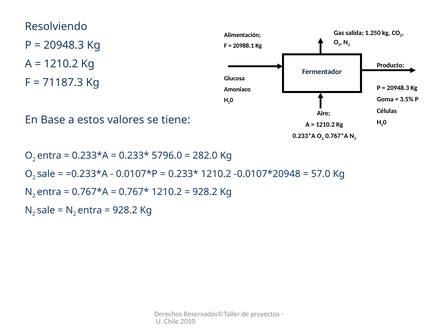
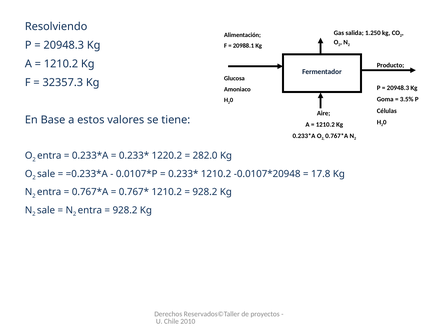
71187.3: 71187.3 -> 32357.3 (63, 83)
5796.0: 5796.0 -> 1220.2 (167, 156)
57.0: 57.0 -> 17.8 (321, 174)
